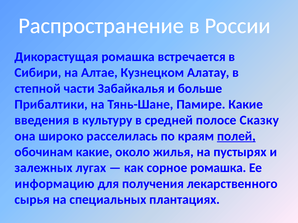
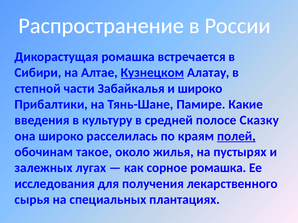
Кузнецком underline: none -> present (152, 73)
и больше: больше -> широко (200, 89)
обочинам какие: какие -> такое (94, 152)
информацию: информацию -> исследования (55, 184)
